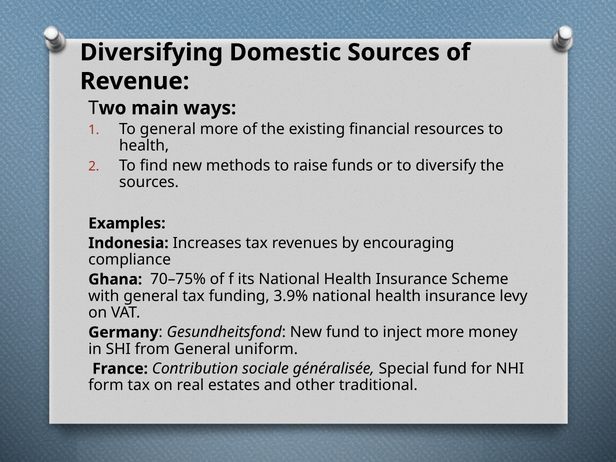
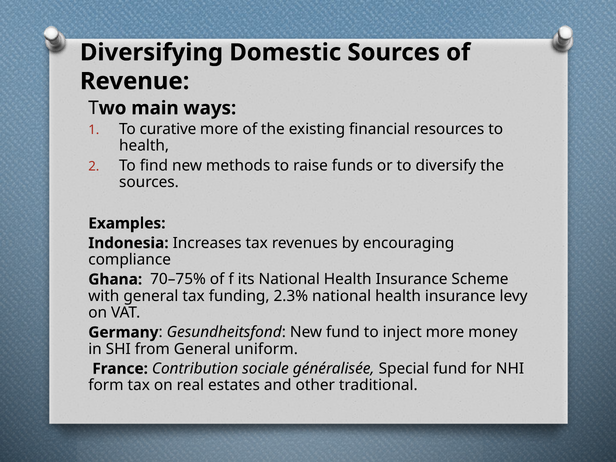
To general: general -> curative (168, 129)
3.9%: 3.9% -> 2.3% (291, 296)
